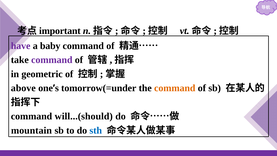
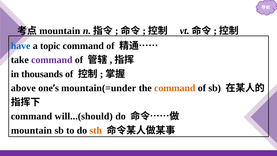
important: important -> mountain (60, 31)
have colour: purple -> blue (21, 46)
baby: baby -> topic (50, 46)
geometric: geometric -> thousands (42, 74)
tomorrow(=under: tomorrow(=under -> mountain(=under (99, 88)
sth colour: blue -> orange (96, 130)
